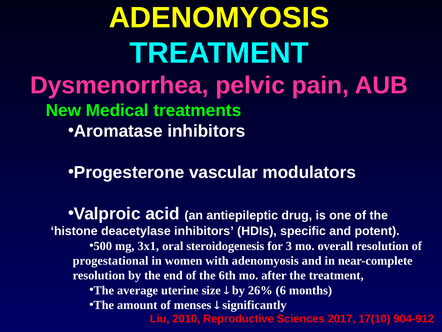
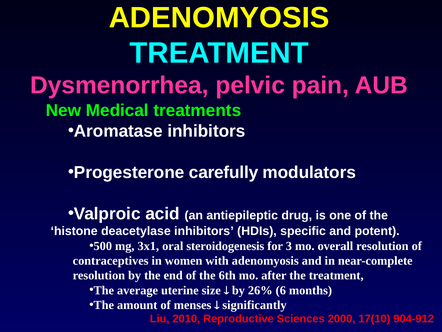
vascular: vascular -> carefully (224, 172)
progestational: progestational -> contraceptives (111, 260)
2017: 2017 -> 2000 (342, 318)
